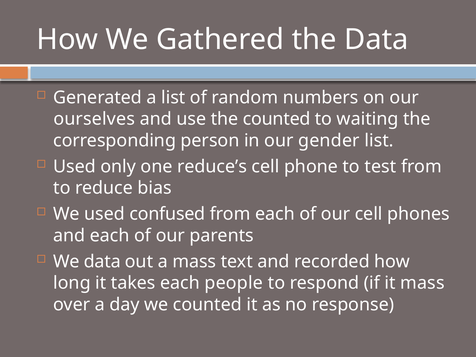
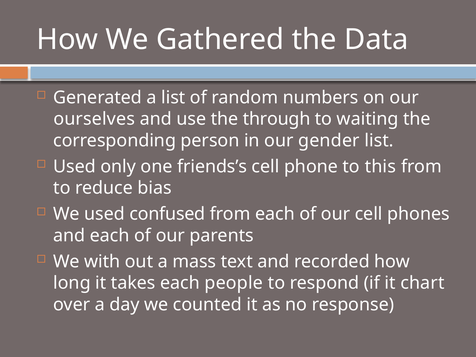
the counted: counted -> through (277, 119)
reduce’s: reduce’s -> friends’s (212, 167)
test: test -> this (380, 167)
We data: data -> with (102, 262)
it mass: mass -> chart (422, 283)
